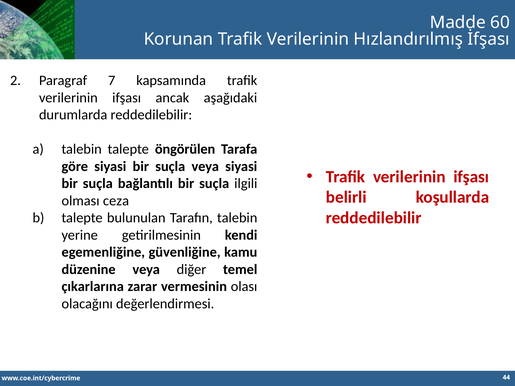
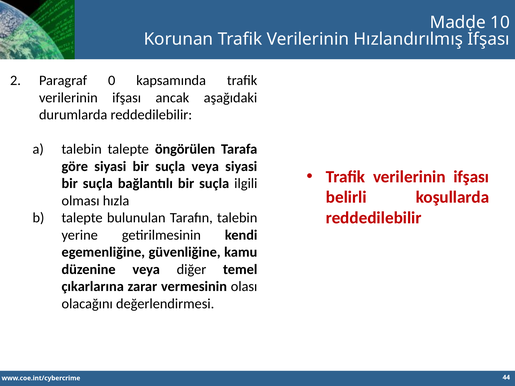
60: 60 -> 10 (500, 23)
7: 7 -> 0 (112, 81)
ceza: ceza -> hızla (116, 201)
